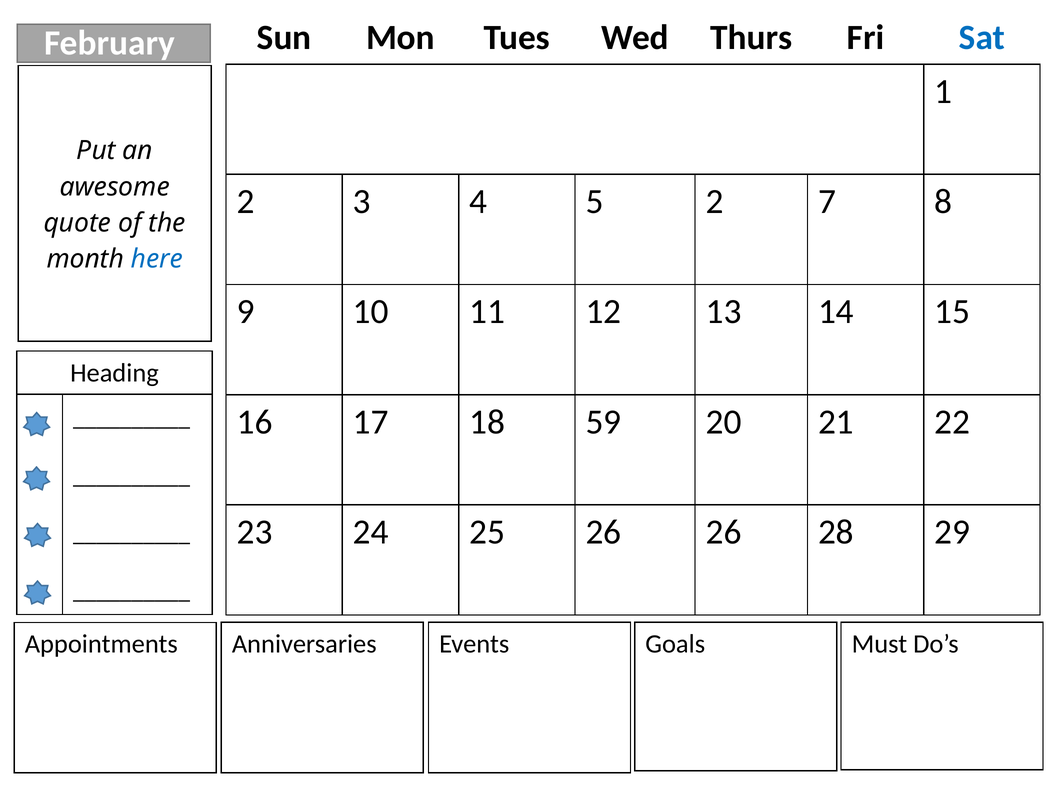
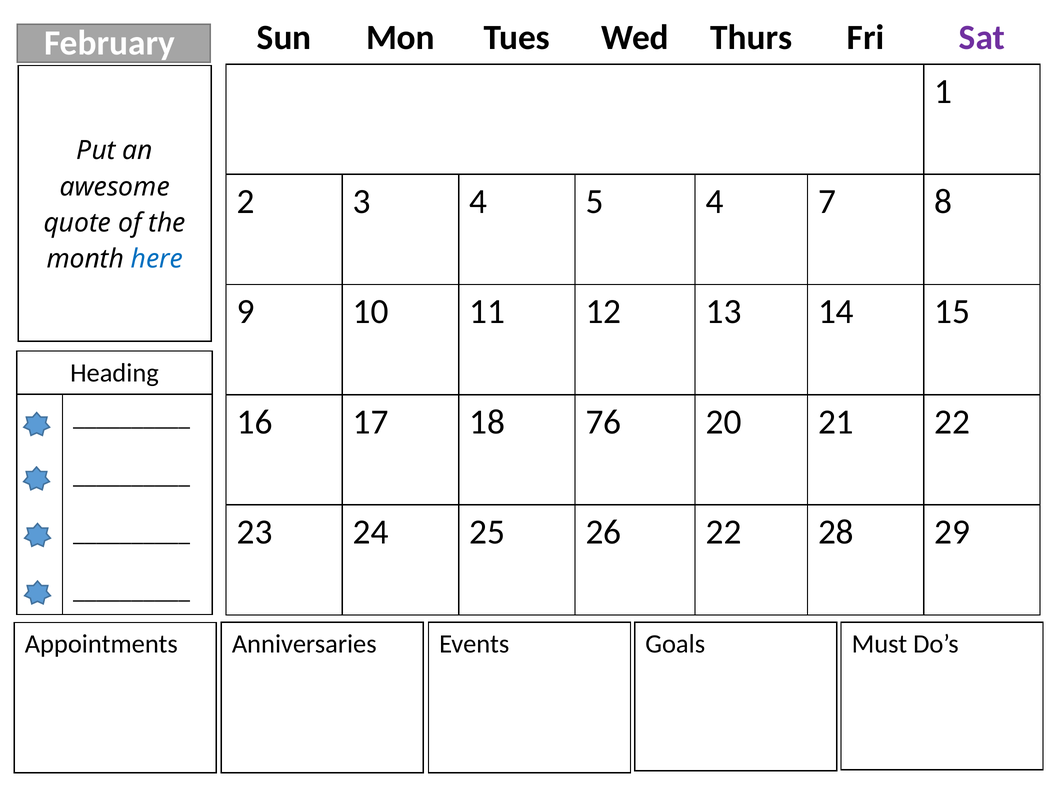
Sat colour: blue -> purple (982, 38)
5 2: 2 -> 4 (715, 202)
59: 59 -> 76 (603, 422)
26 26: 26 -> 22 (724, 532)
